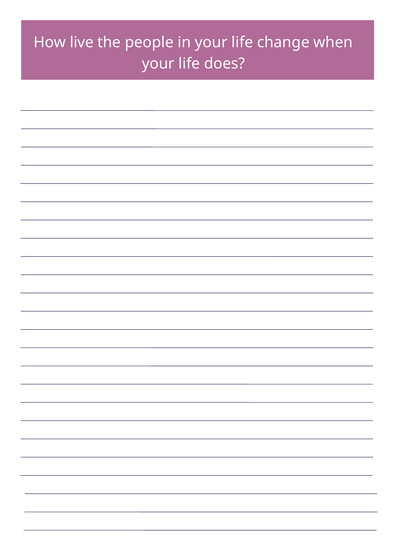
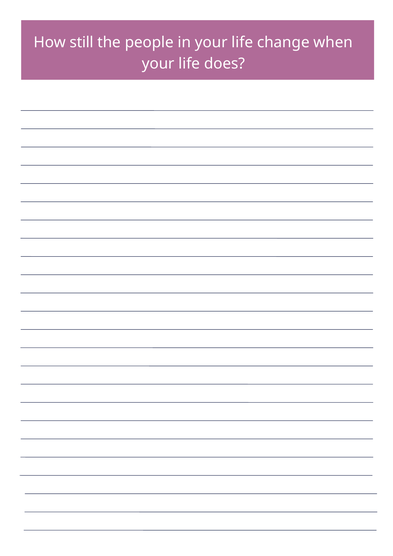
live: live -> still (82, 42)
